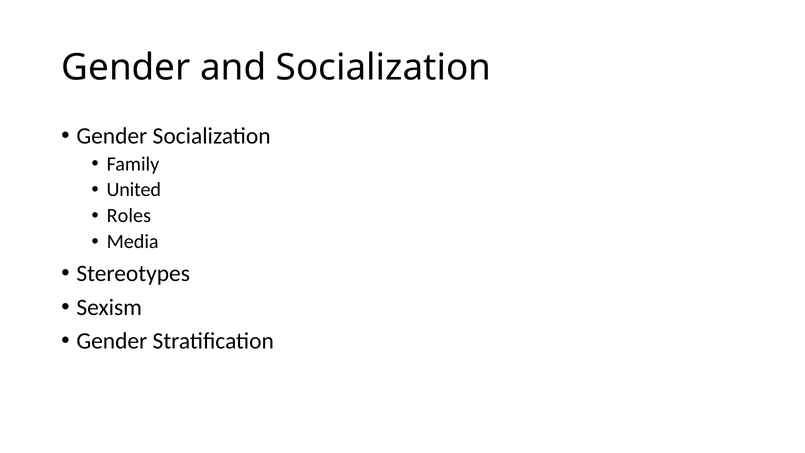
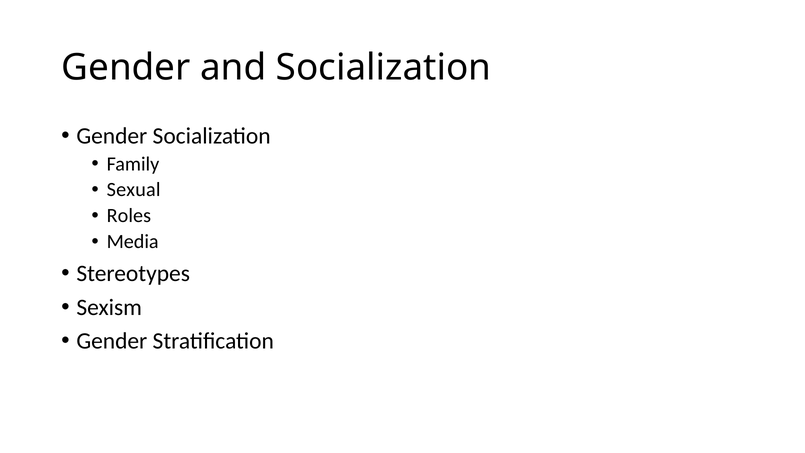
United: United -> Sexual (134, 190)
